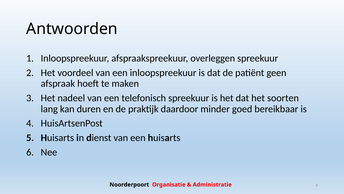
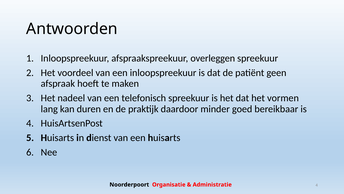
soorten: soorten -> vormen (283, 98)
